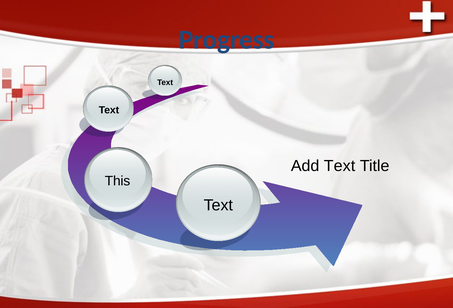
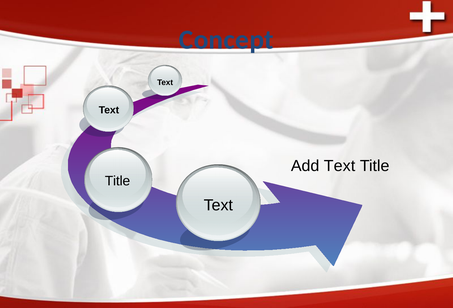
Progress: Progress -> Concept (226, 40)
This: This -> Title (118, 181)
